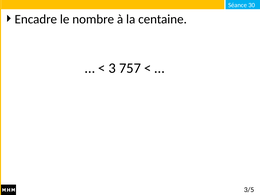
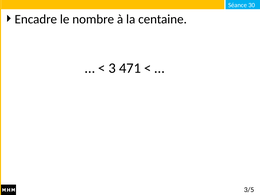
757: 757 -> 471 (130, 68)
